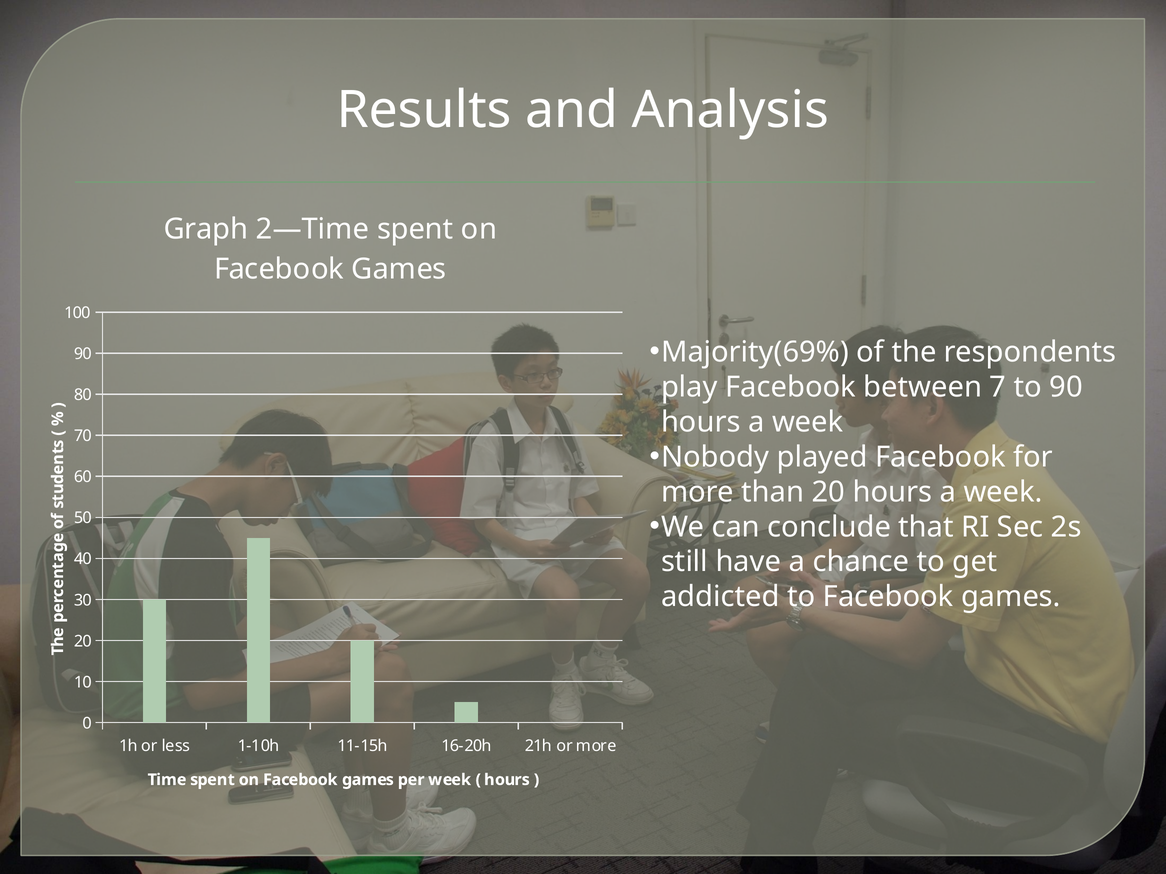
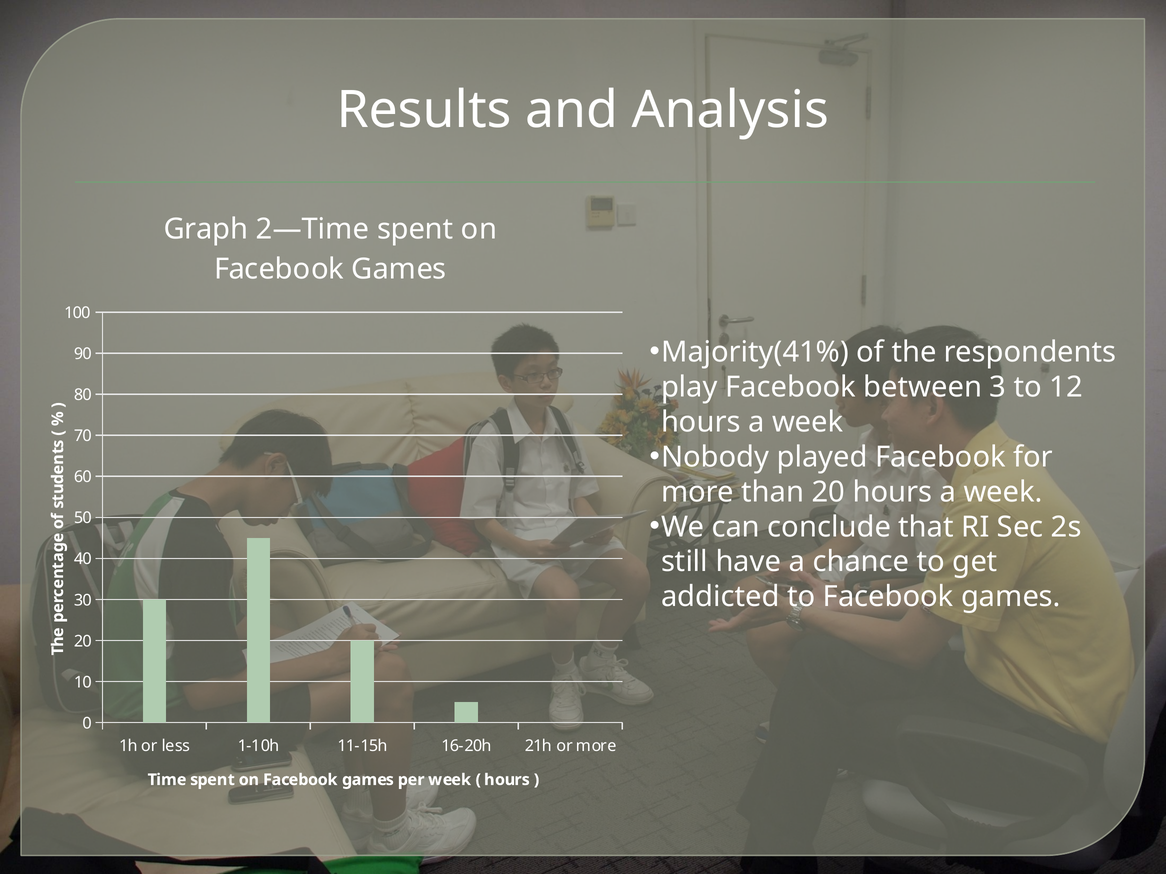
Majority(69%: Majority(69% -> Majority(41% (755, 352)
7: 7 -> 3 (998, 387)
to 90: 90 -> 12 (1066, 387)
